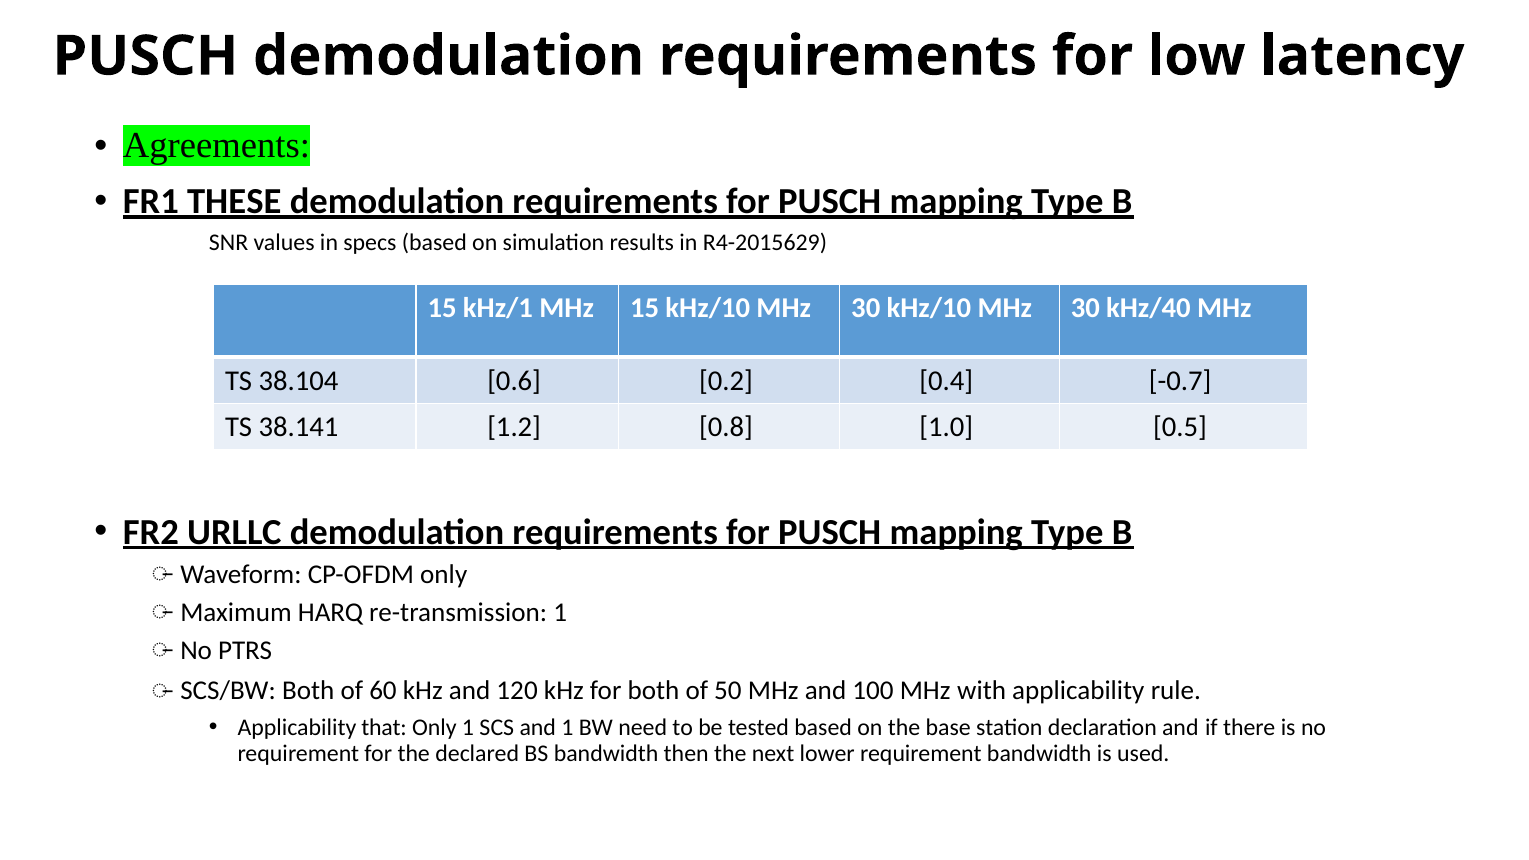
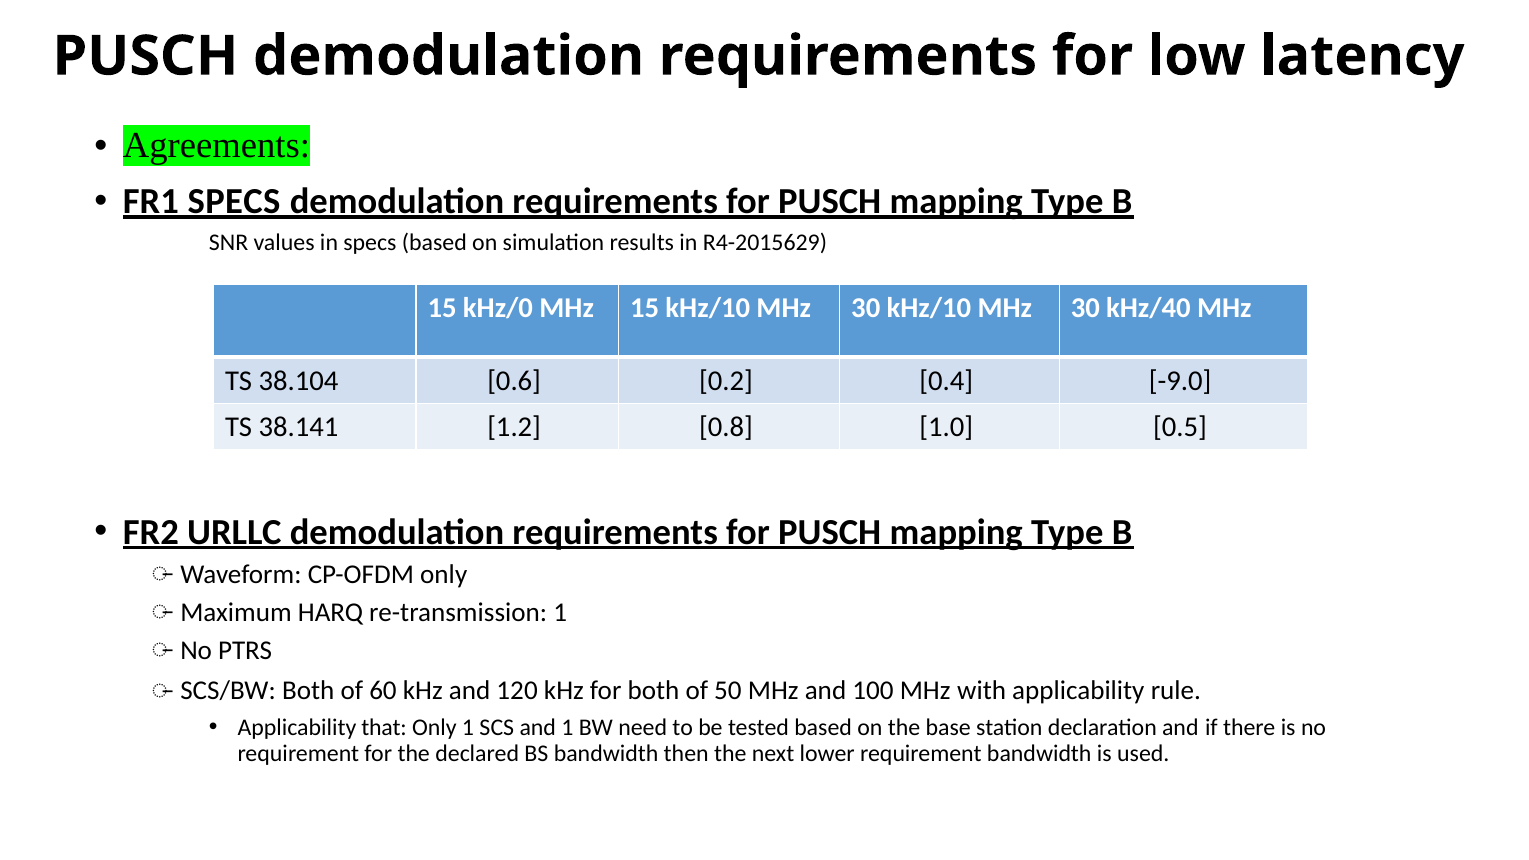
FR1 THESE: THESE -> SPECS (234, 202)
kHz/1: kHz/1 -> kHz/0 (498, 308)
-0.7: -0.7 -> -9.0 (1180, 381)
